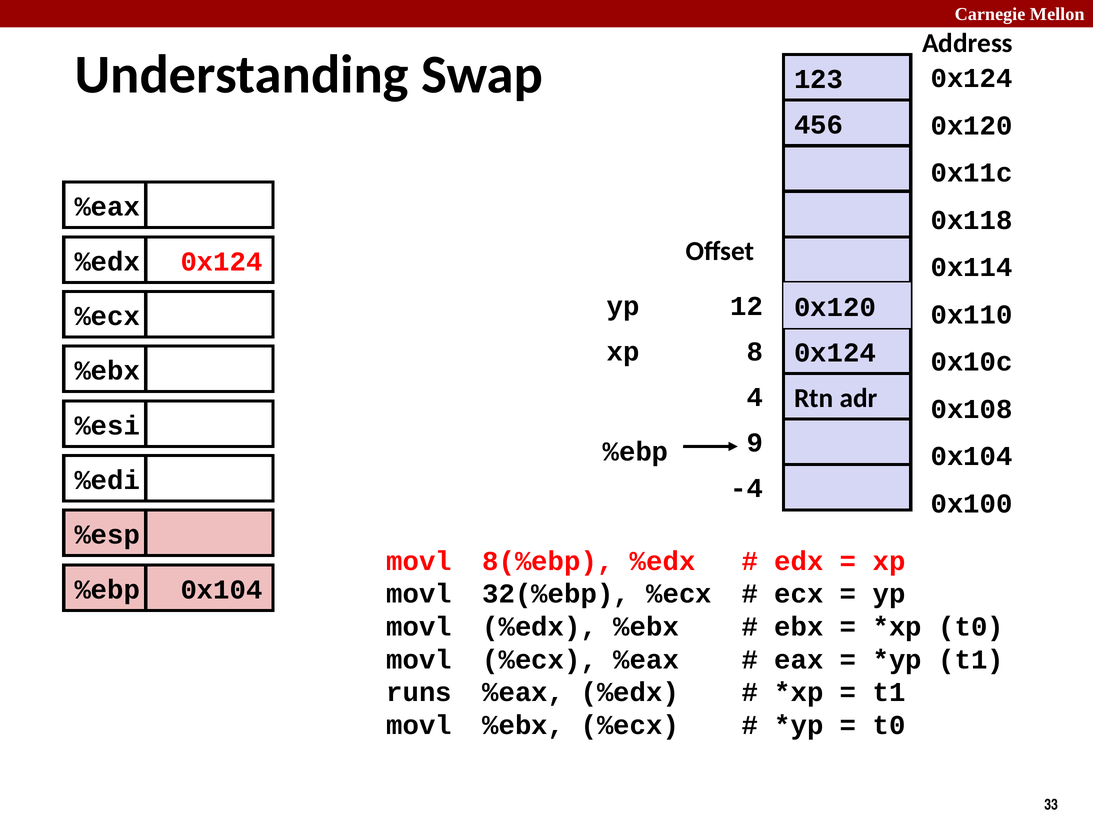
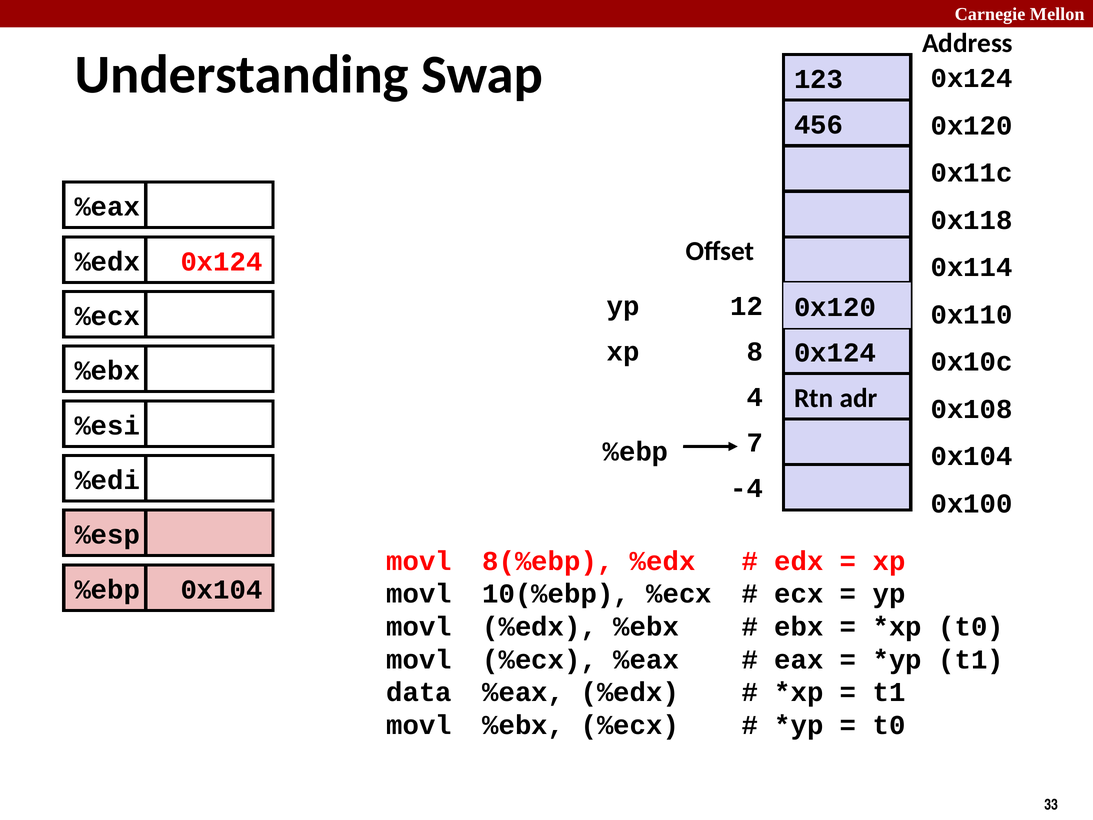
9: 9 -> 7 (755, 443)
32(%ebp: 32(%ebp -> 10(%ebp (556, 594)
runs: runs -> data (419, 692)
